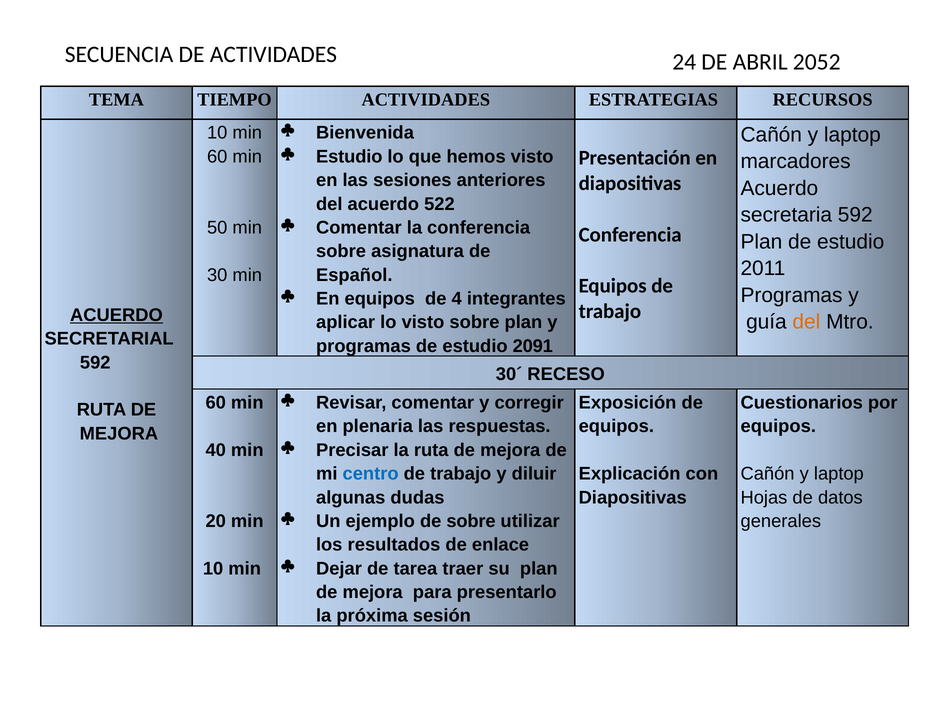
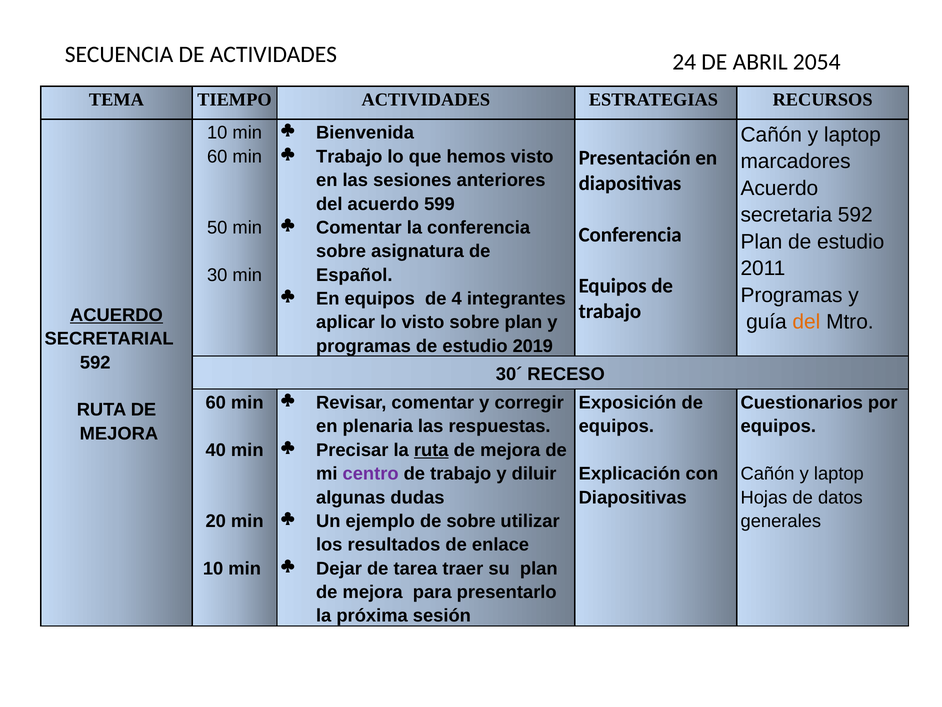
2052: 2052 -> 2054 (817, 62)
Estudio: Estudio -> Trabajo (349, 157)
522: 522 -> 599 (439, 204)
2091: 2091 -> 2019 (533, 346)
ruta underline: none -> present (431, 450)
centro colour: blue -> purple (371, 473)
